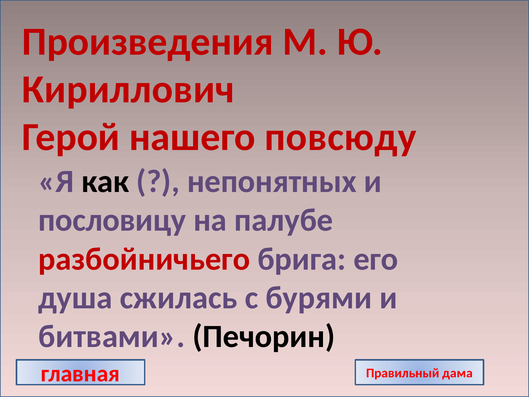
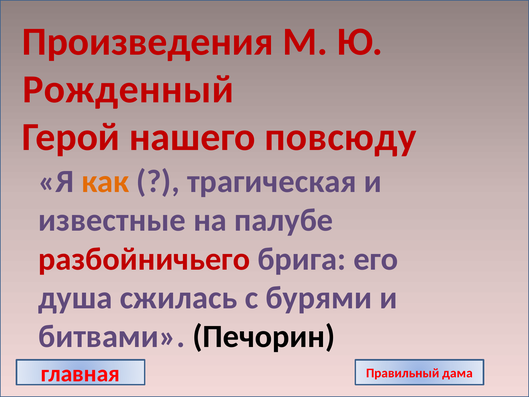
Кириллович: Кириллович -> Рожденный (128, 89)
как colour: black -> orange (105, 181)
непонятных: непонятных -> трагическая (272, 181)
пословицу: пословицу -> известные (112, 220)
